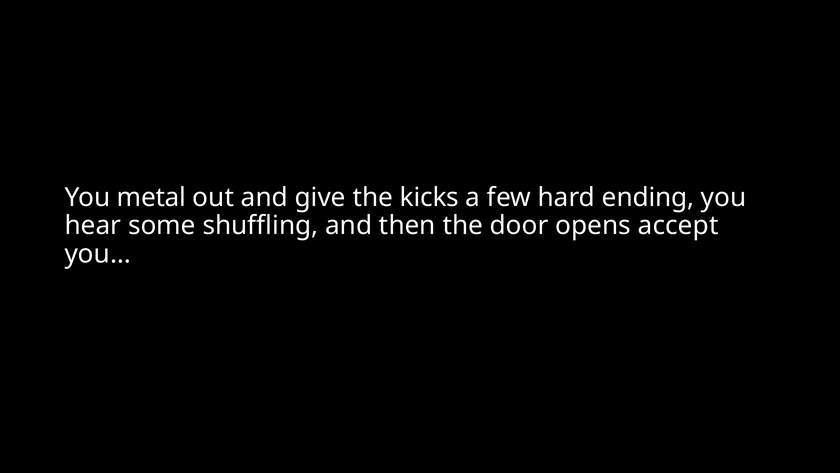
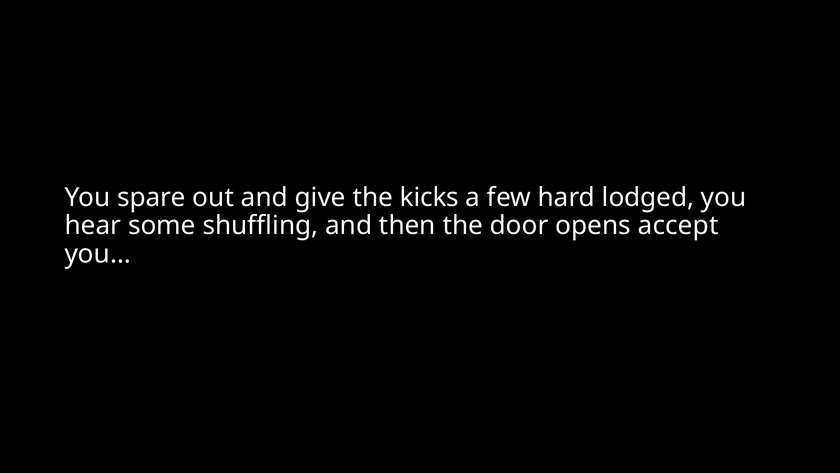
metal: metal -> spare (151, 197)
ending: ending -> lodged (648, 197)
